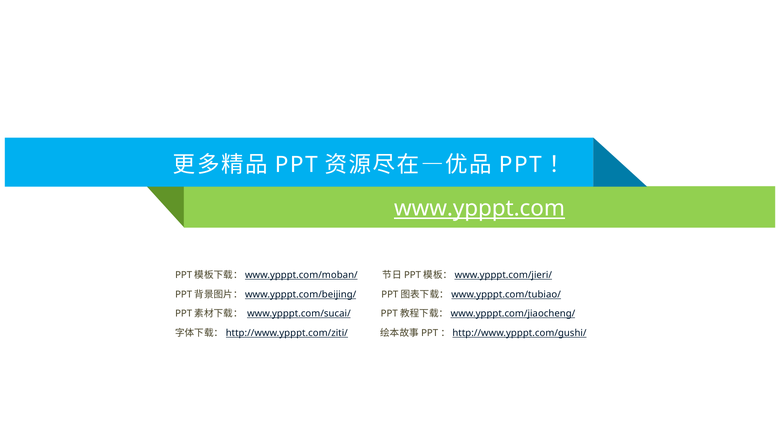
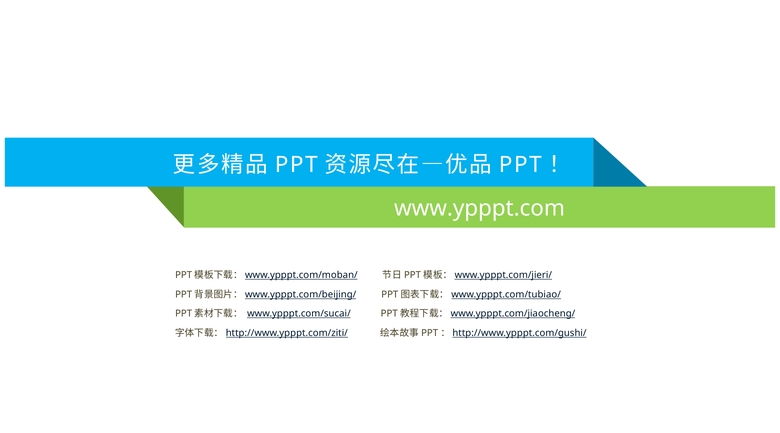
www.ypppt.com underline: present -> none (480, 209)
